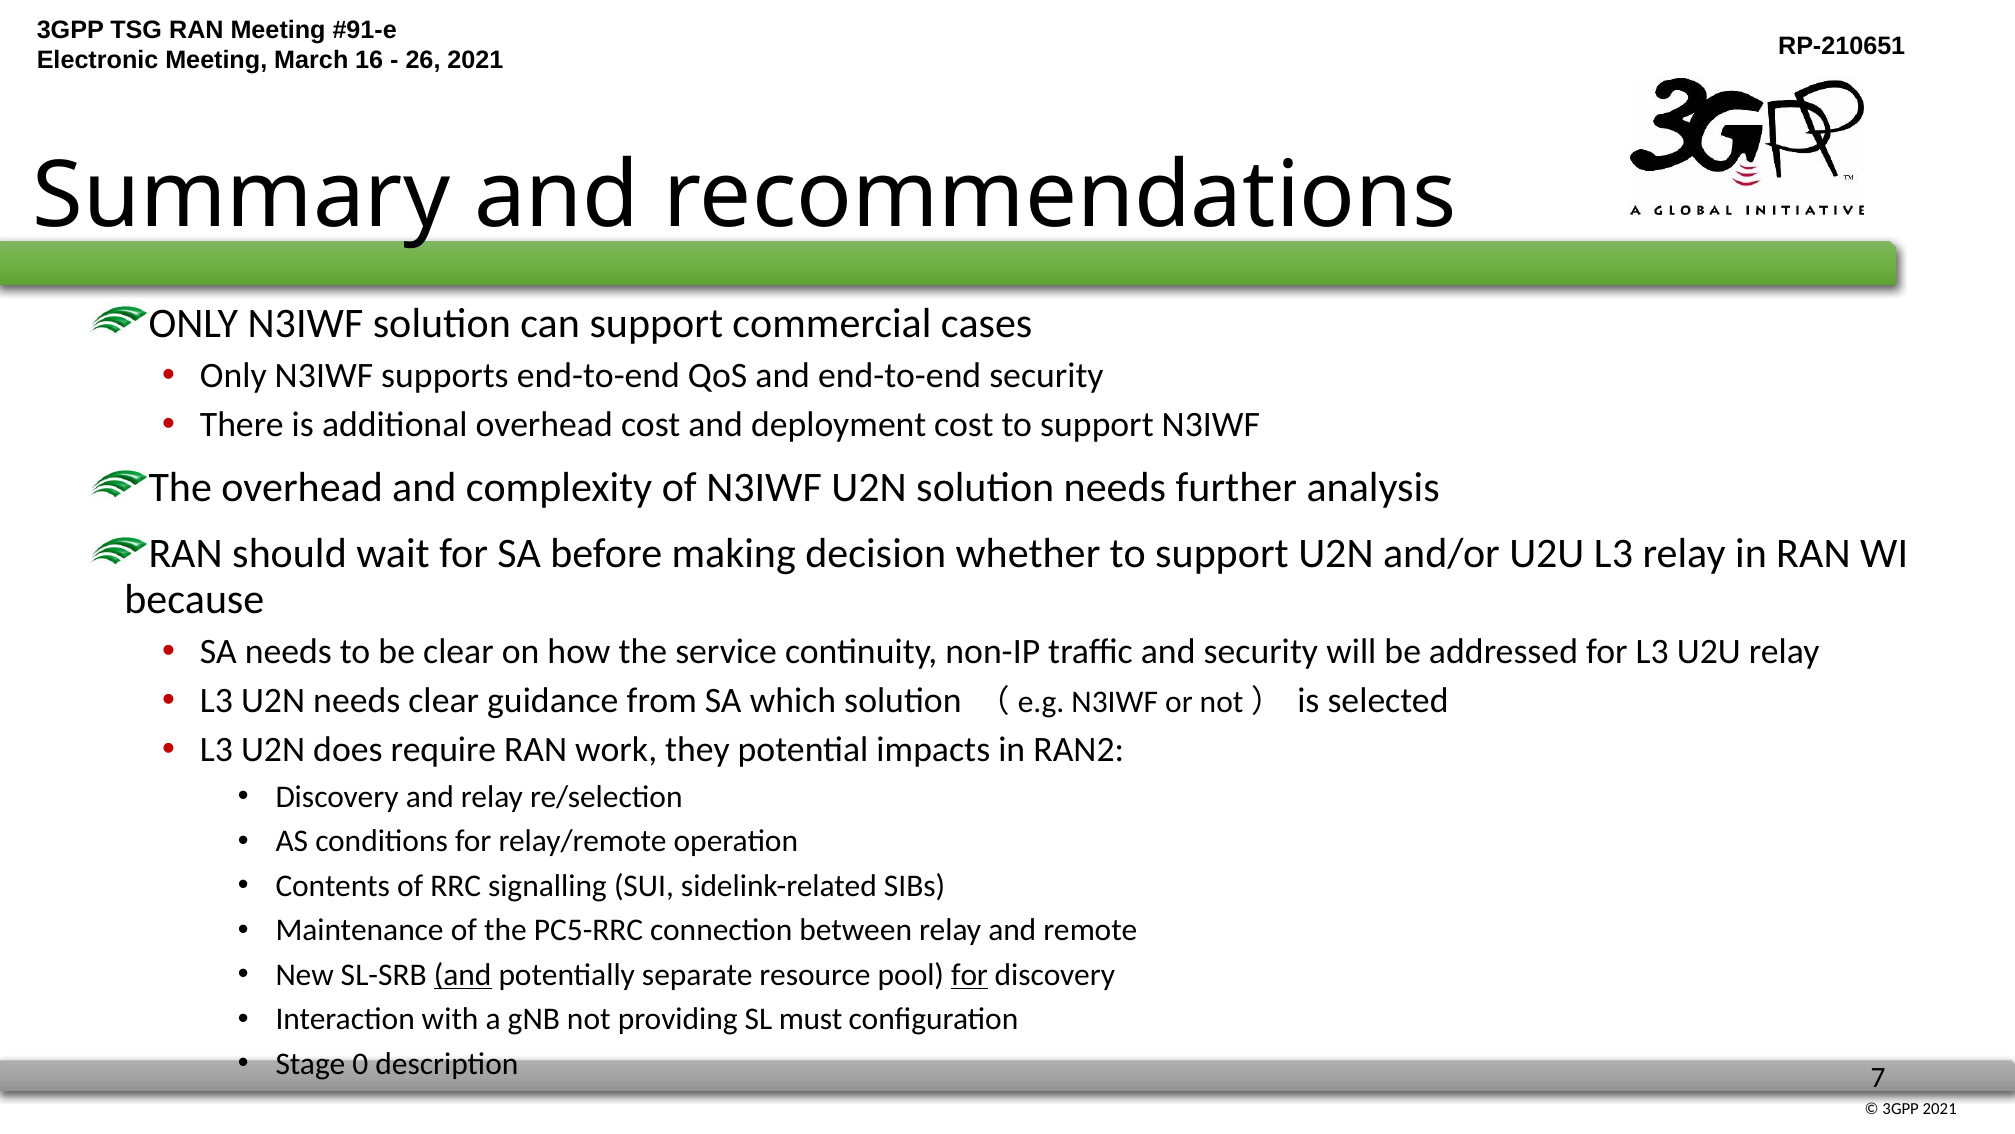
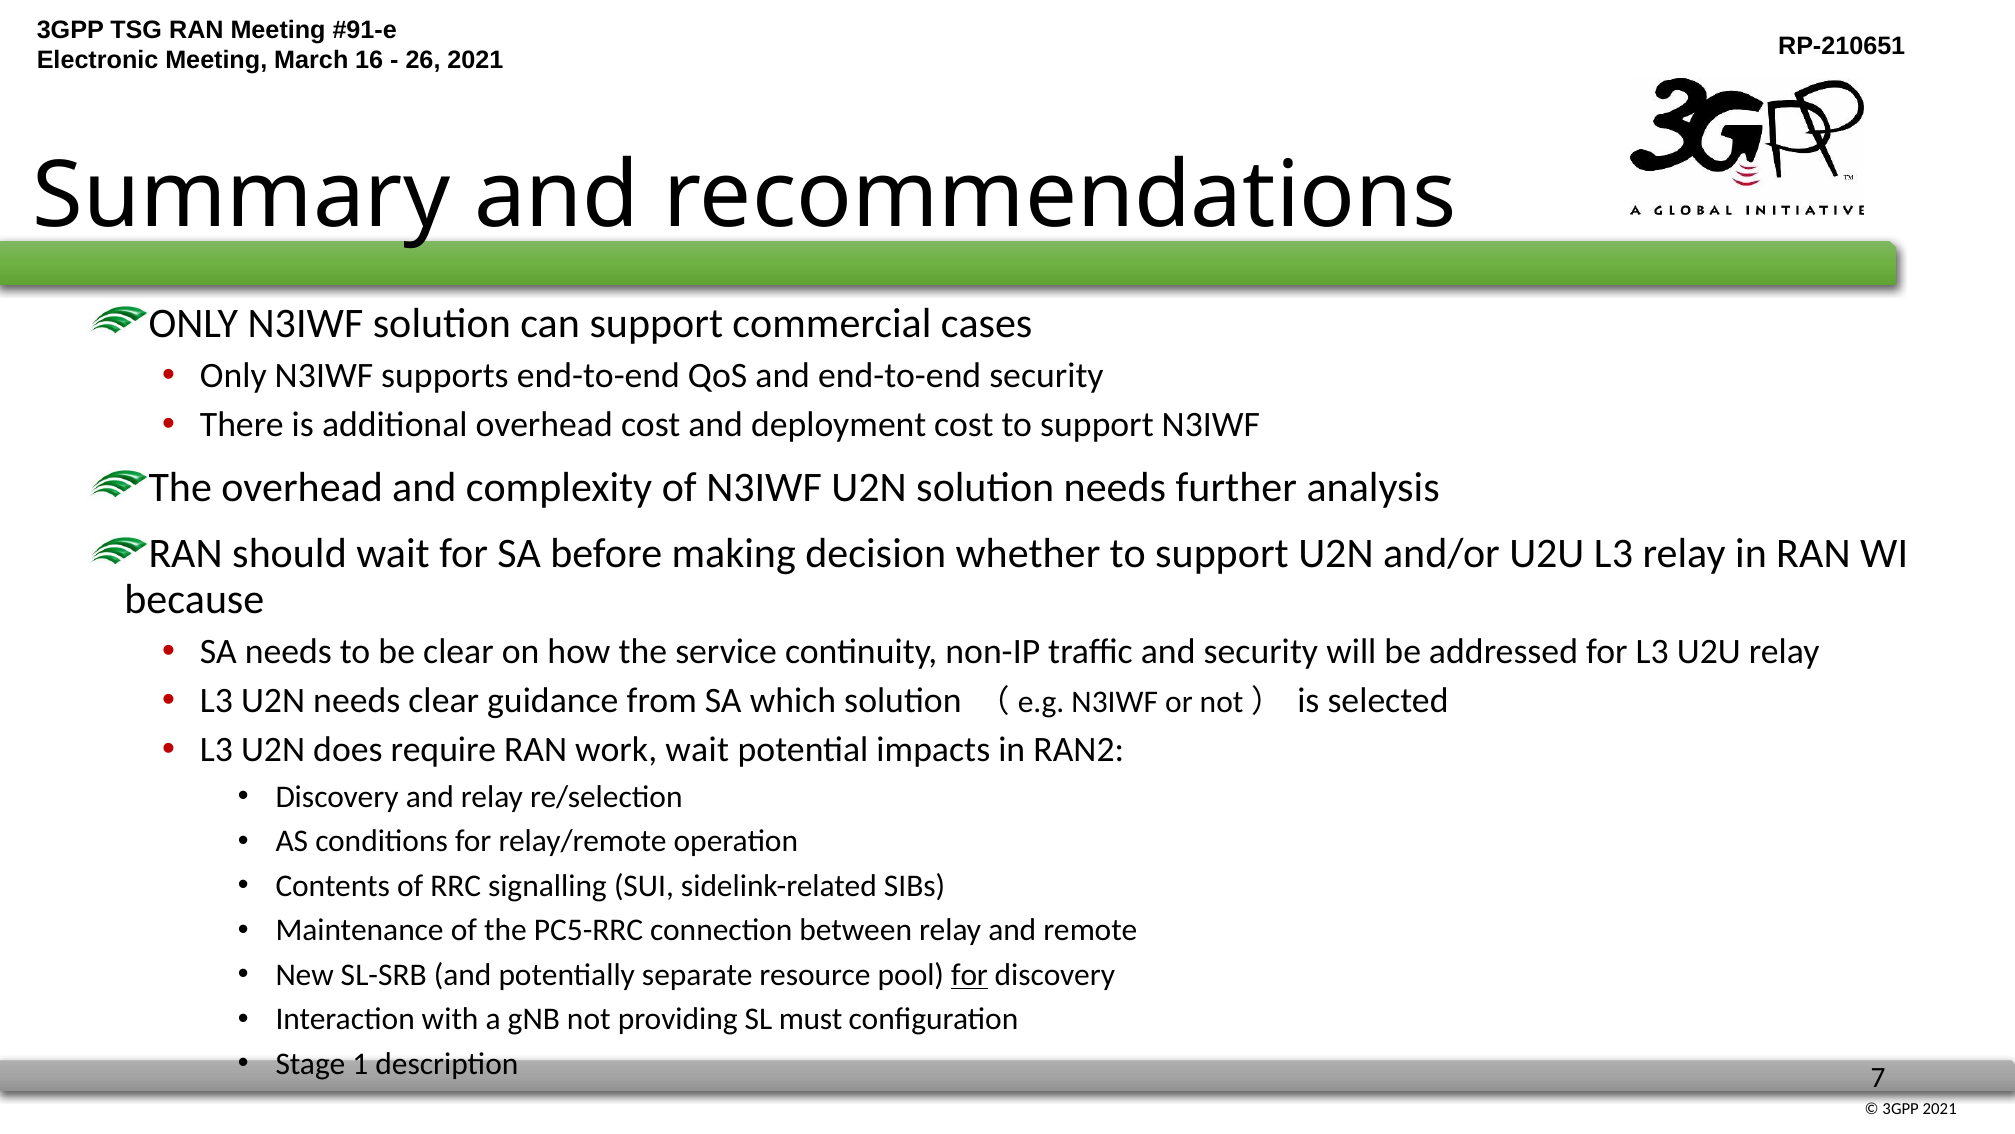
work they: they -> wait (697, 750)
and underline: present -> none (463, 974)
0: 0 -> 1 (360, 1063)
